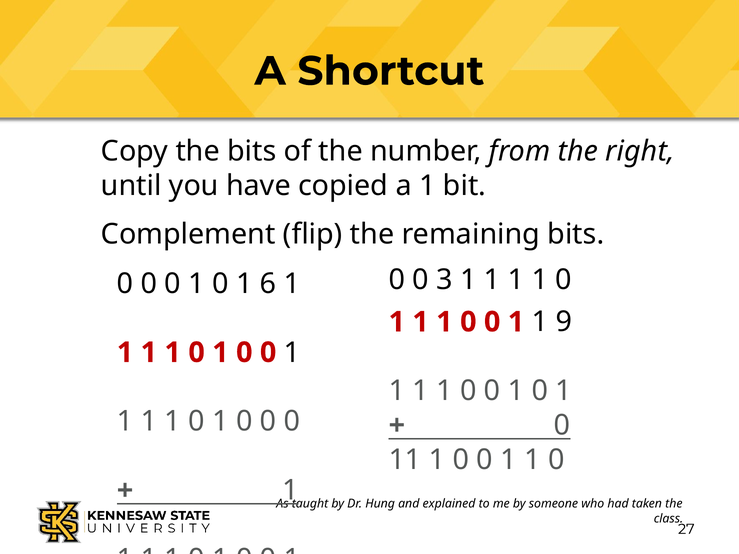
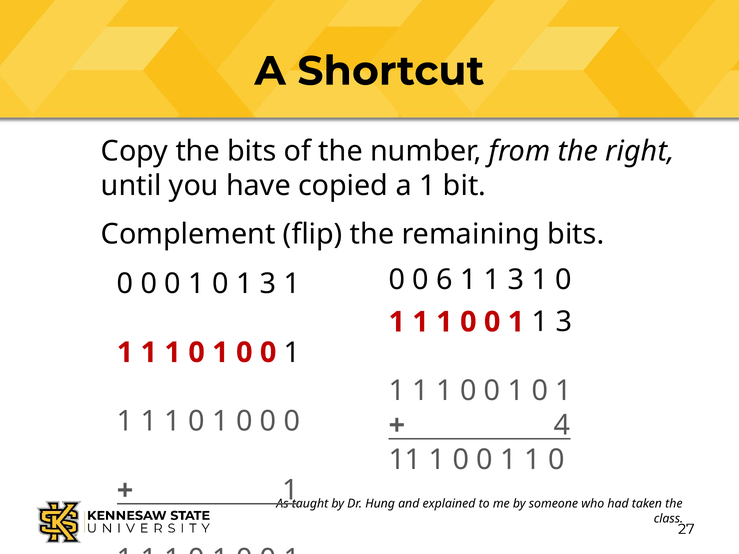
3: 3 -> 6 (444, 280)
1: 1 -> 3 (516, 280)
0 1 6: 6 -> 3 (268, 284)
0 1 1 9: 9 -> 3 (564, 322)
0: 0 -> 4 (562, 426)
